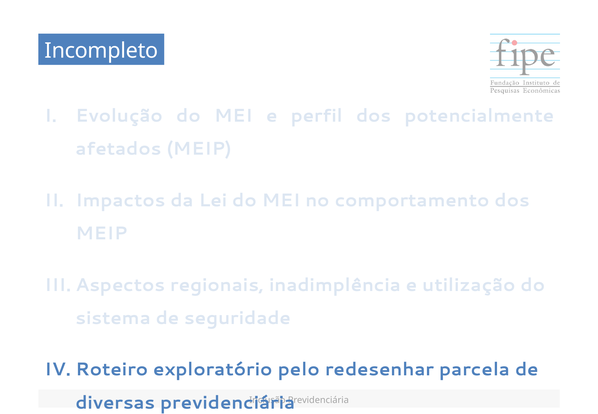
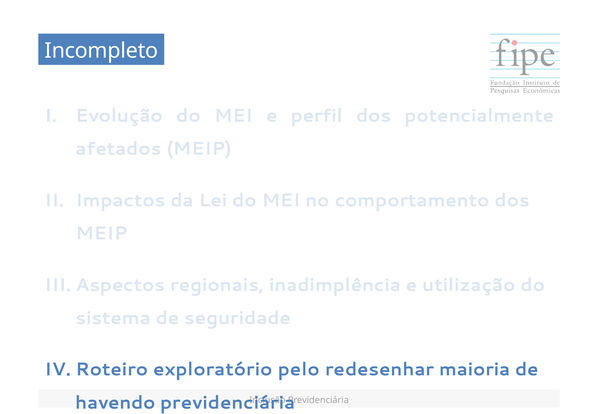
parcela: parcela -> maioria (475, 370)
diversas: diversas -> havendo (115, 403)
